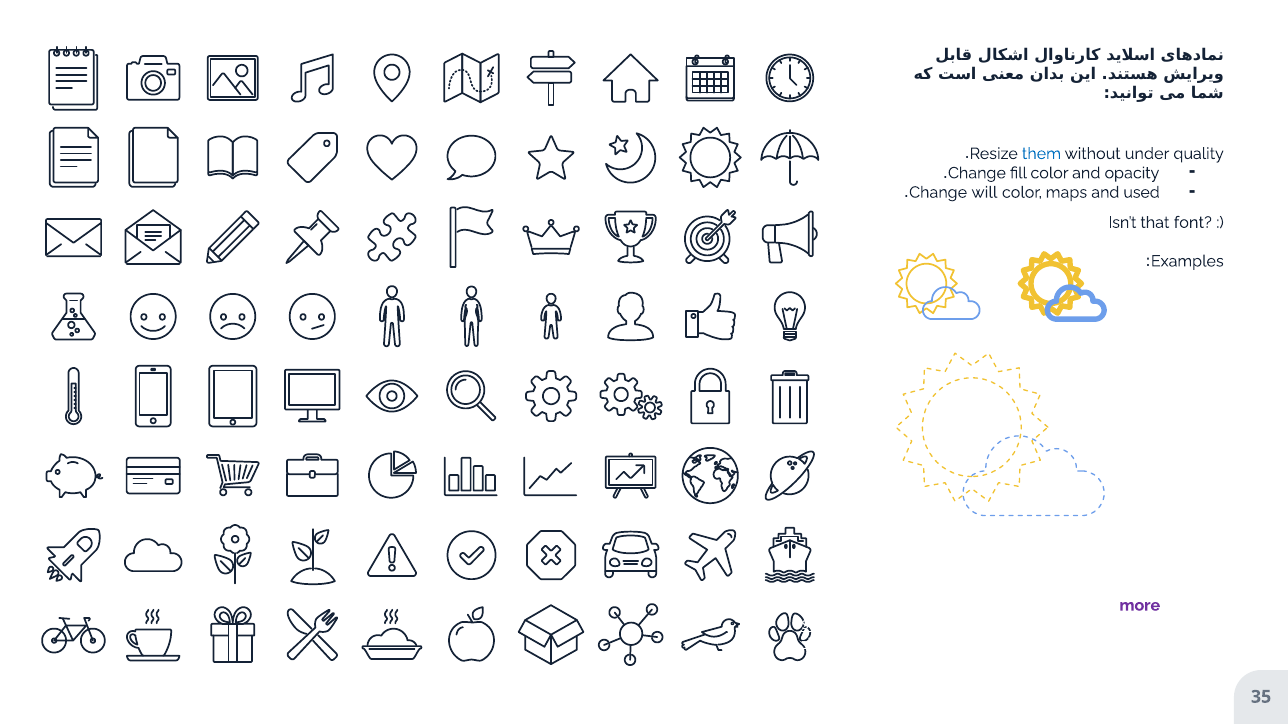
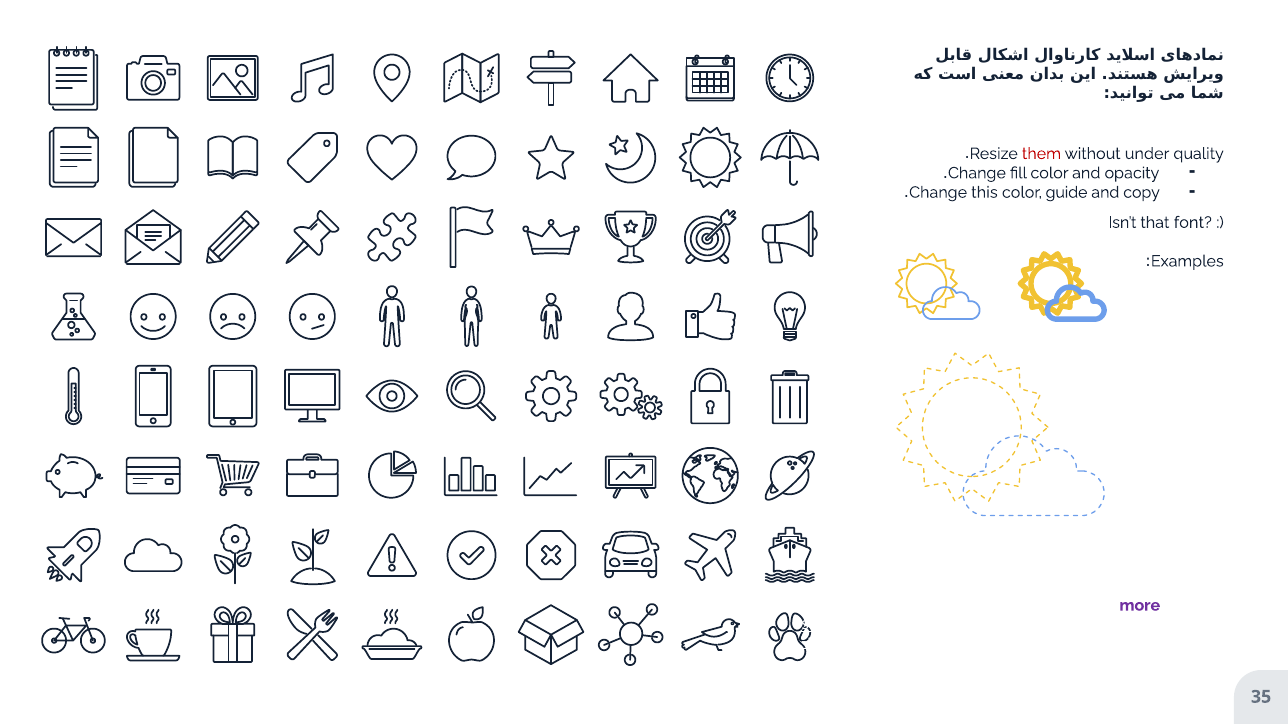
them colour: blue -> red (1041, 154)
will: will -> this (984, 192)
maps: maps -> guide (1067, 192)
used: used -> copy (1142, 192)
